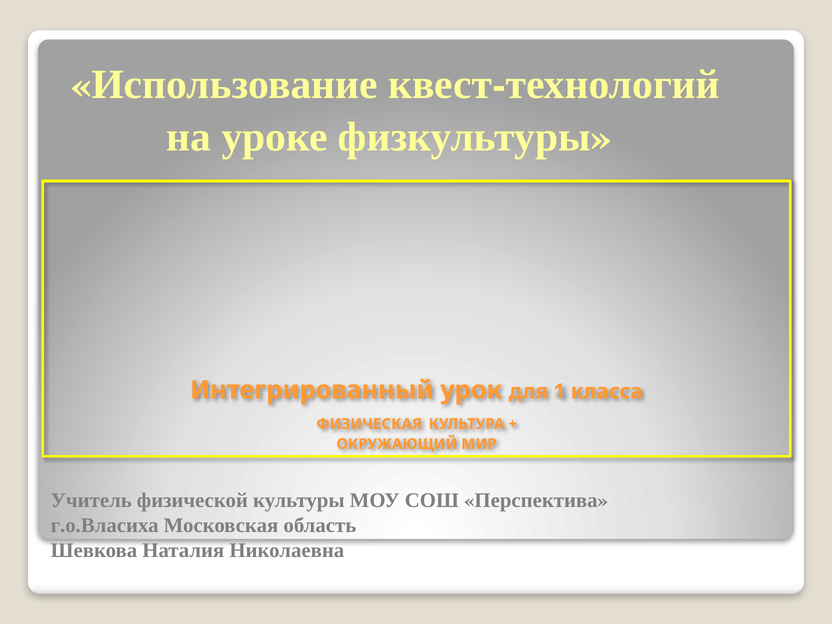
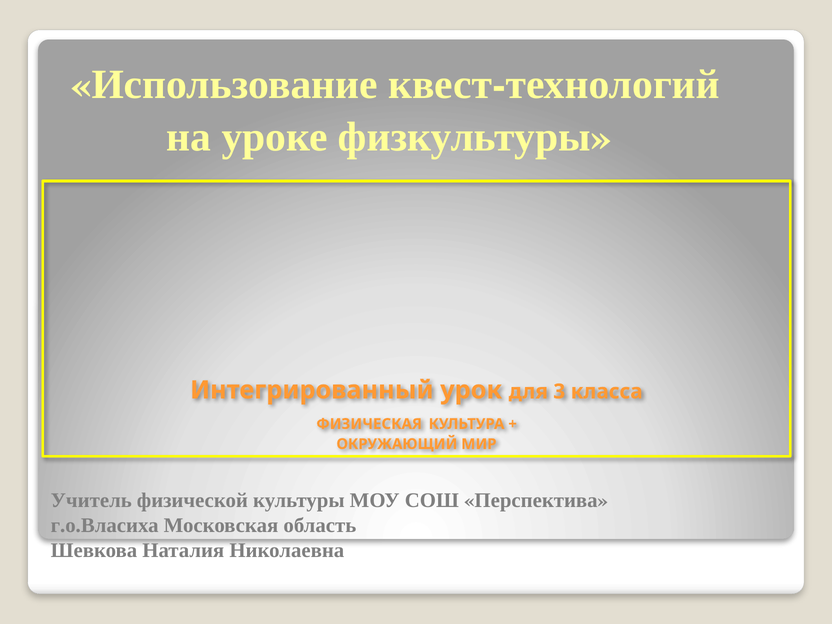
1: 1 -> 3 (559, 392)
